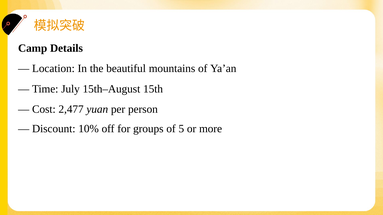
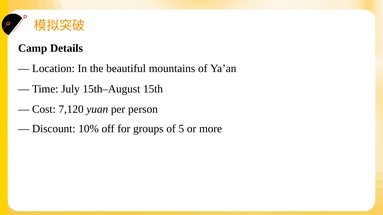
2,477: 2,477 -> 7,120 (71, 109)
